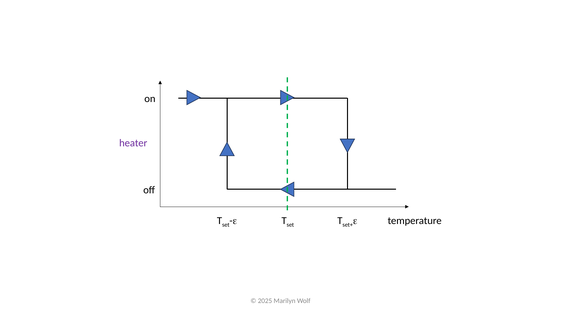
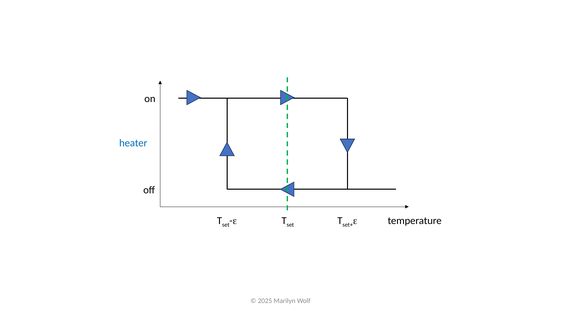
heater colour: purple -> blue (133, 143)
